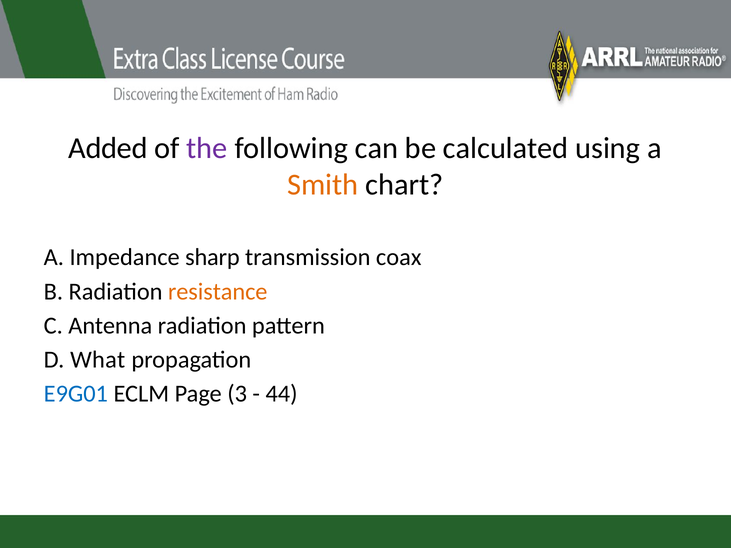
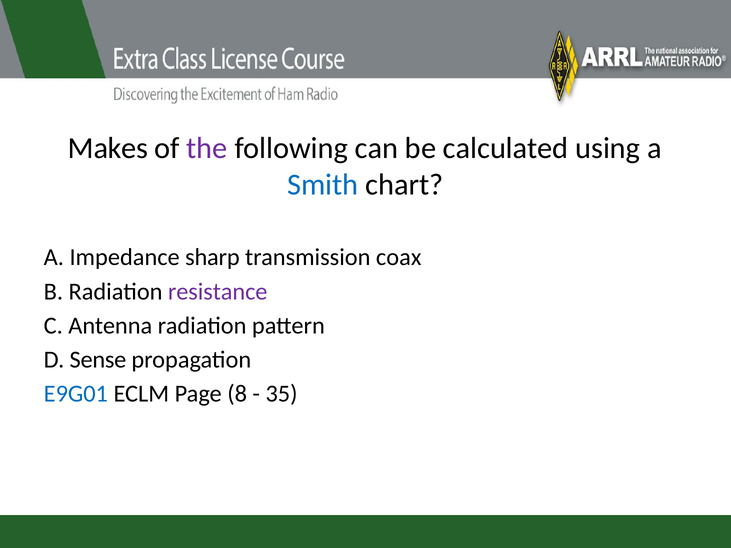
Added: Added -> Makes (108, 148)
Smith colour: orange -> blue (323, 185)
resistance colour: orange -> purple (218, 292)
What: What -> Sense (98, 360)
3: 3 -> 8 (237, 394)
44: 44 -> 35 (282, 394)
